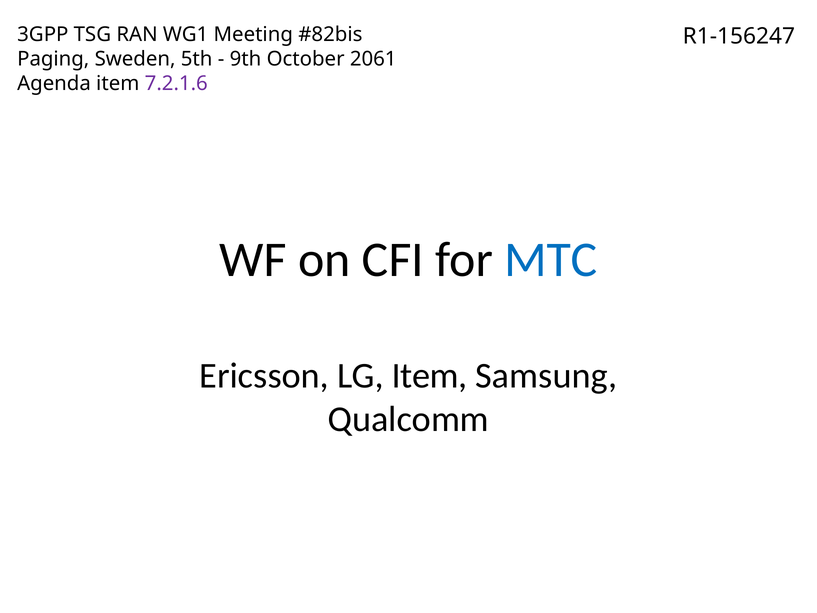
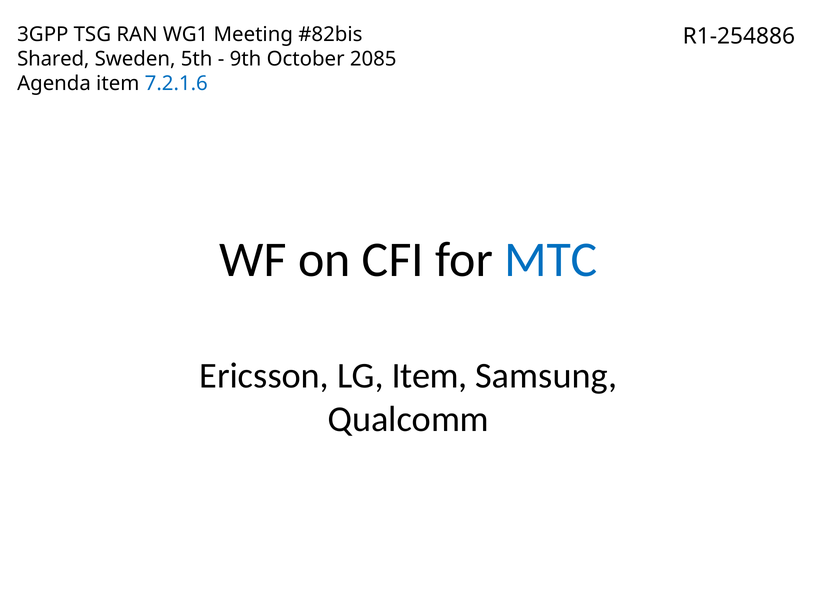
R1-156247: R1-156247 -> R1-254886 (739, 36)
Paging: Paging -> Shared (53, 59)
2061: 2061 -> 2085 (373, 59)
7.2.1.6 colour: purple -> blue (176, 84)
